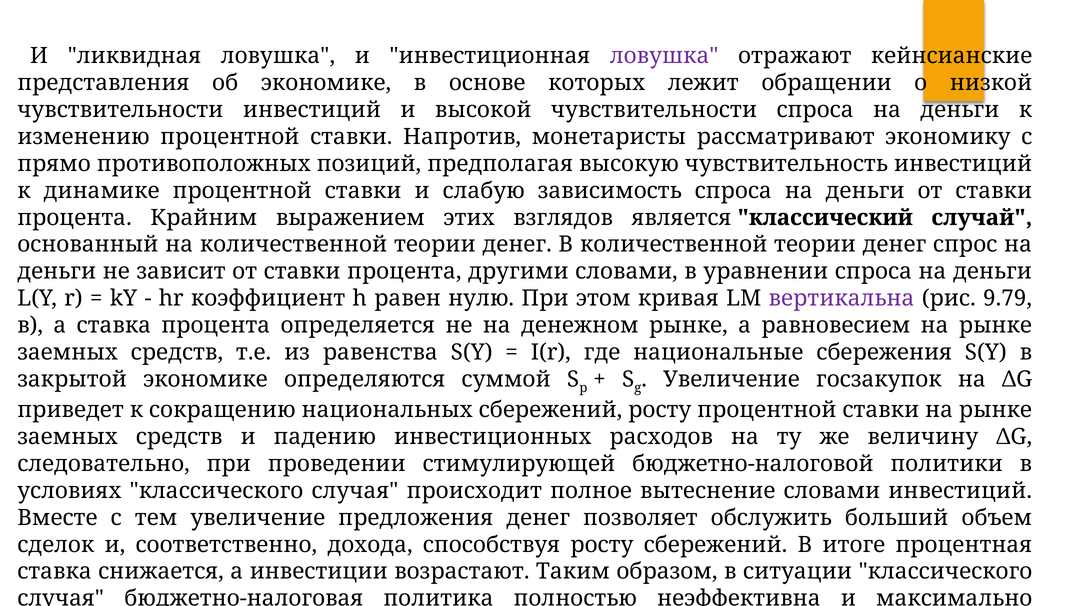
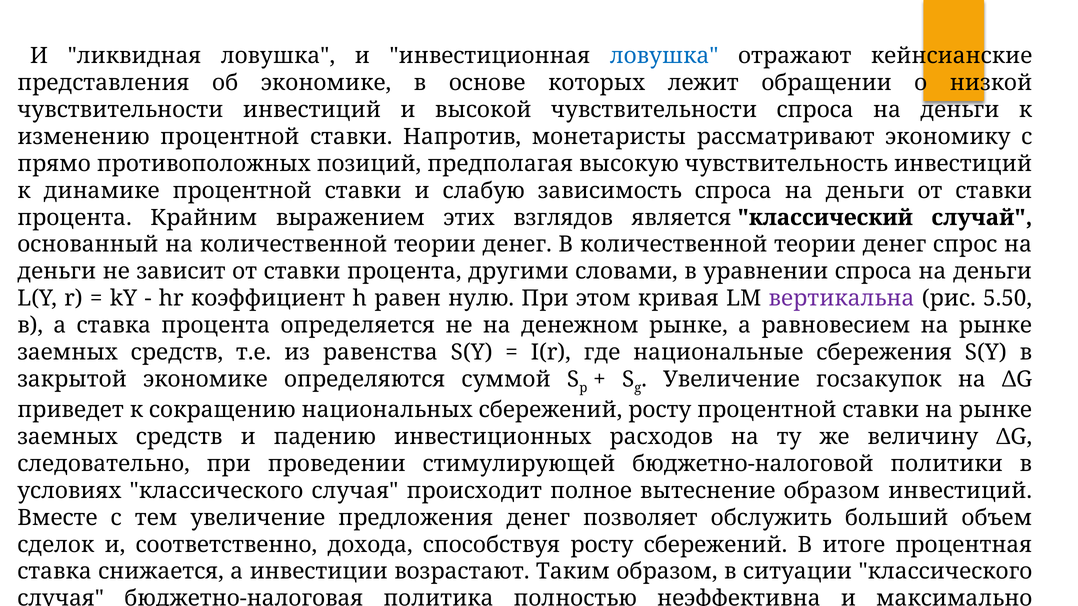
ловушка colour: purple -> blue (664, 56)
9.79: 9.79 -> 5.50 (1008, 299)
вытеснение словами: словами -> образом (832, 491)
